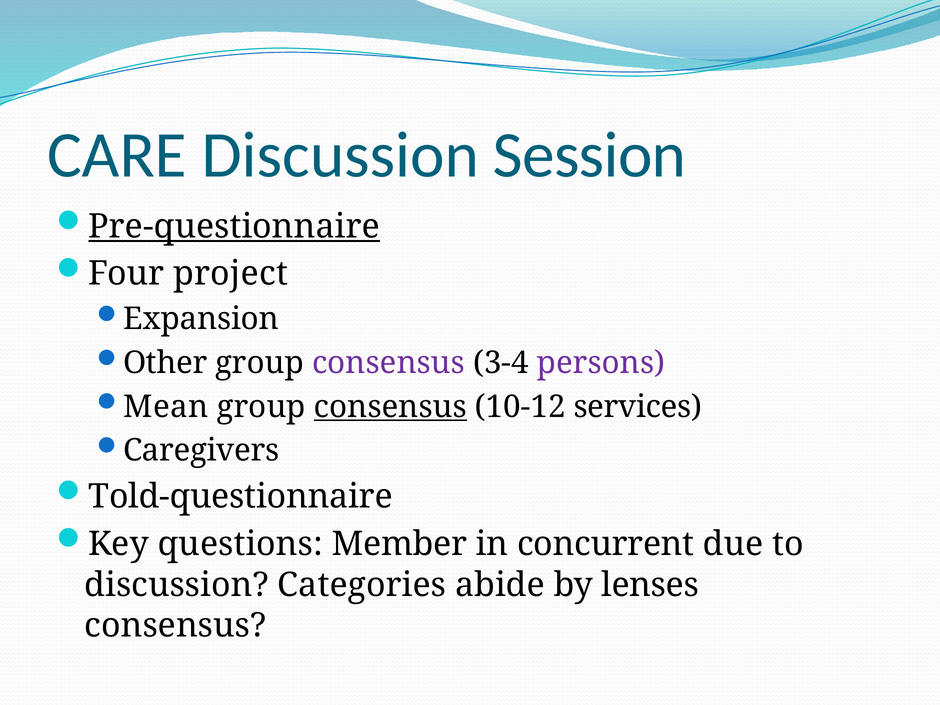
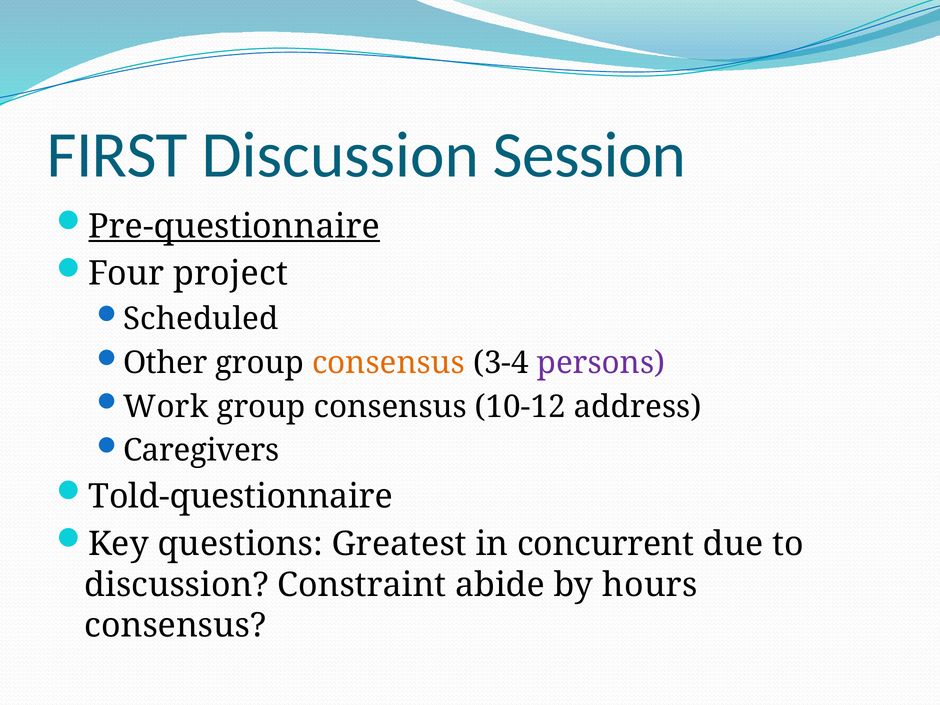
CARE: CARE -> FIRST (117, 155)
Expansion: Expansion -> Scheduled (201, 319)
consensus colour: purple -> orange (388, 363)
Mean: Mean -> Work (166, 407)
consensus underline: present -> none (390, 407)
services: services -> address (638, 407)
Member: Member -> Greatest (399, 544)
Categories: Categories -> Constraint (362, 585)
lenses: lenses -> hours (650, 585)
